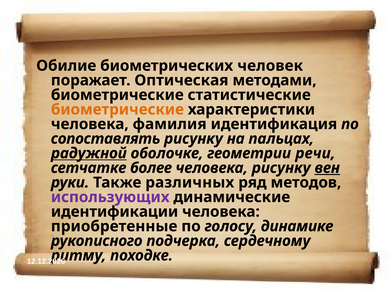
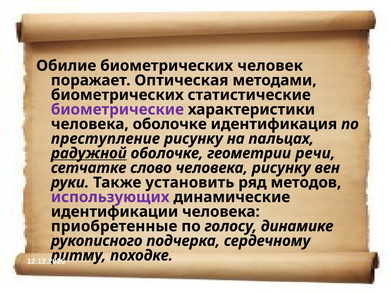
биометрические: биометрические -> биометрических (117, 95)
биометрические colour: orange -> purple (117, 110)
человека фамилия: фамилия -> оболочке (170, 124)
сопоставлять: сопоставлять -> преступление (105, 139)
более: более -> слово (151, 168)
вен underline: present -> none (327, 168)
различных: различных -> установить (190, 183)
